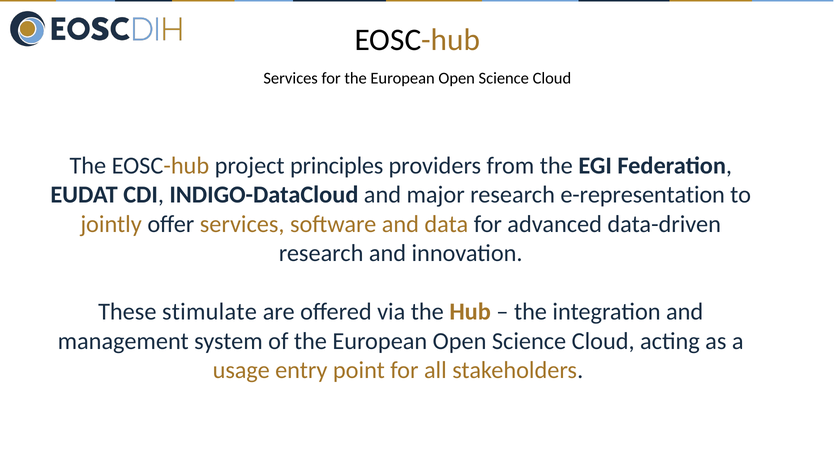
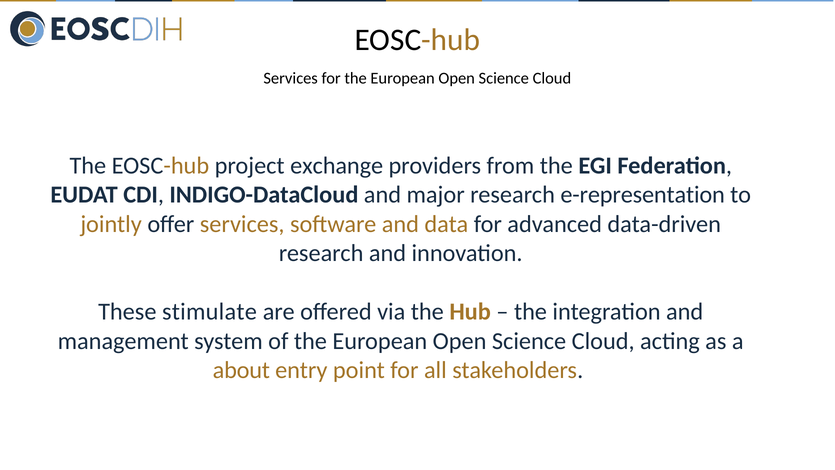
principles: principles -> exchange (337, 165)
usage: usage -> about (241, 370)
